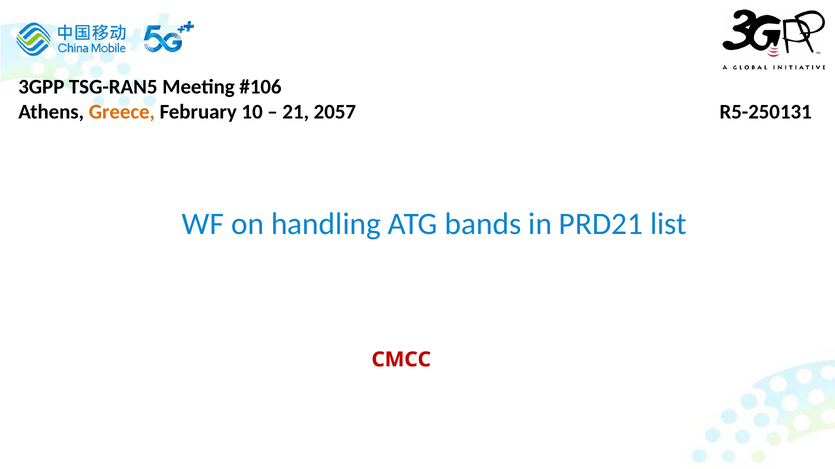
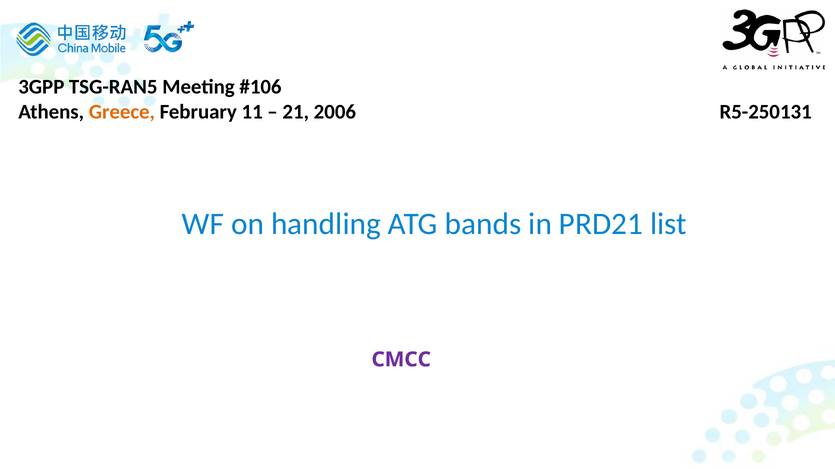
10: 10 -> 11 (252, 112)
2057: 2057 -> 2006 (335, 112)
CMCC colour: red -> purple (401, 360)
